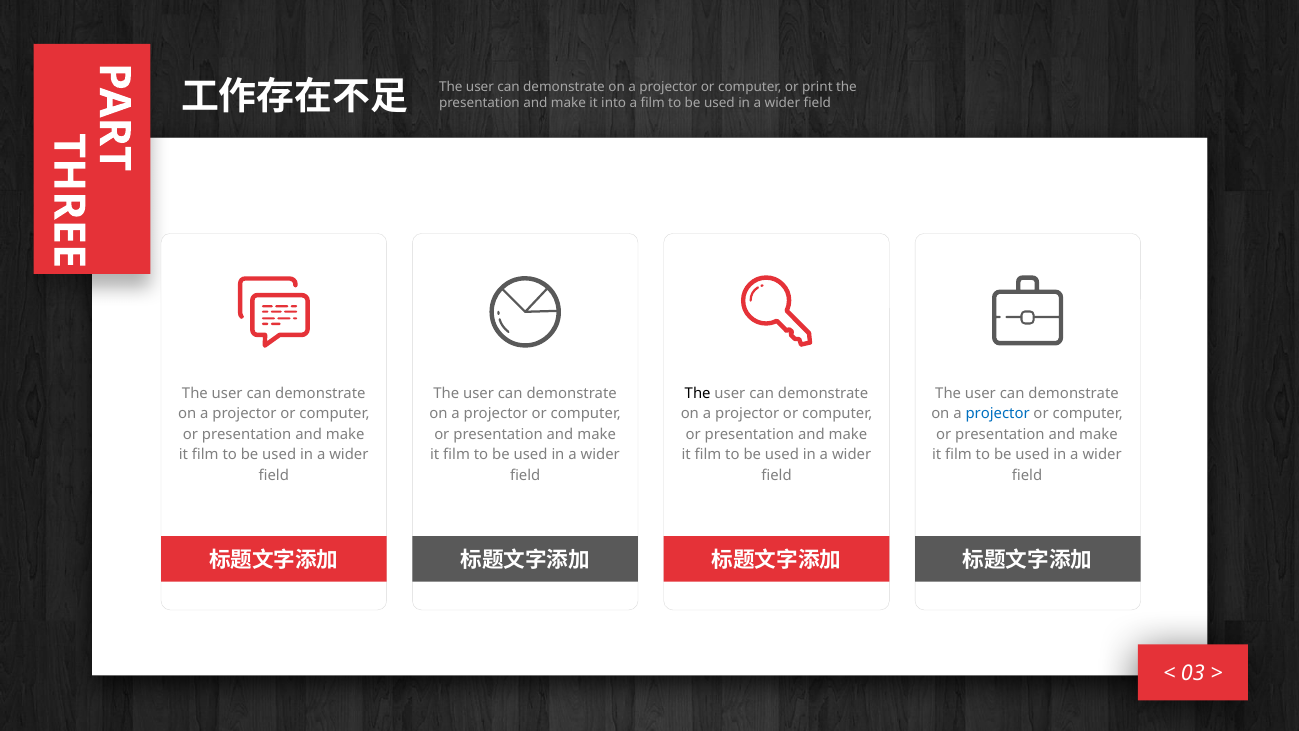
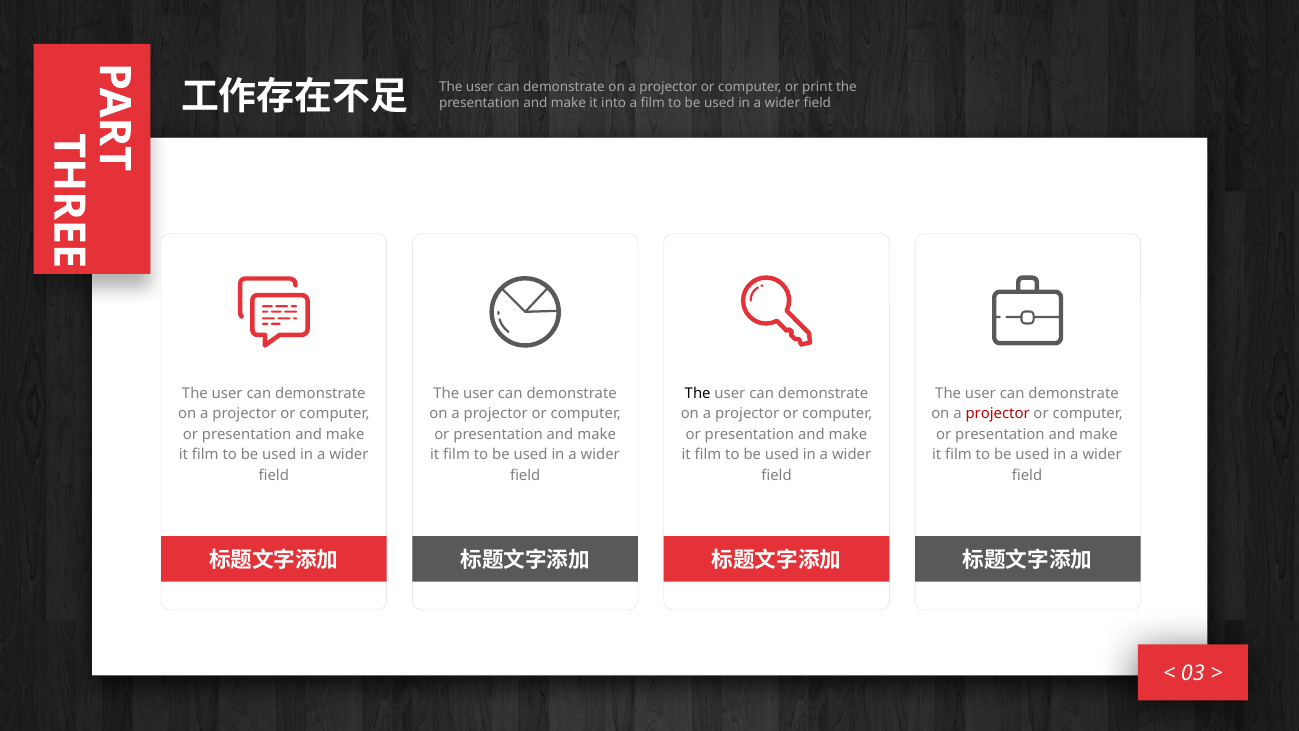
projector colour: blue -> red (998, 414)
